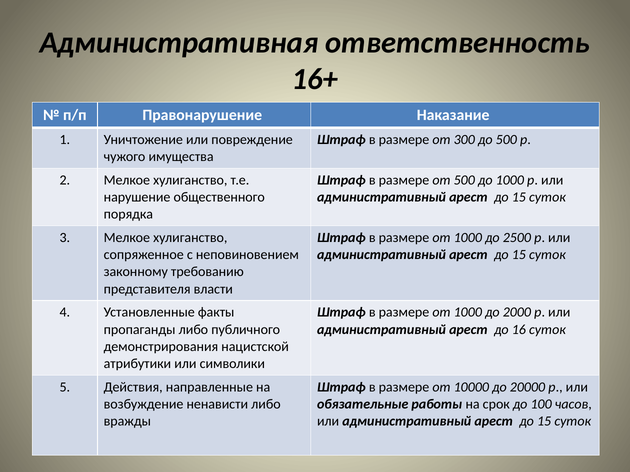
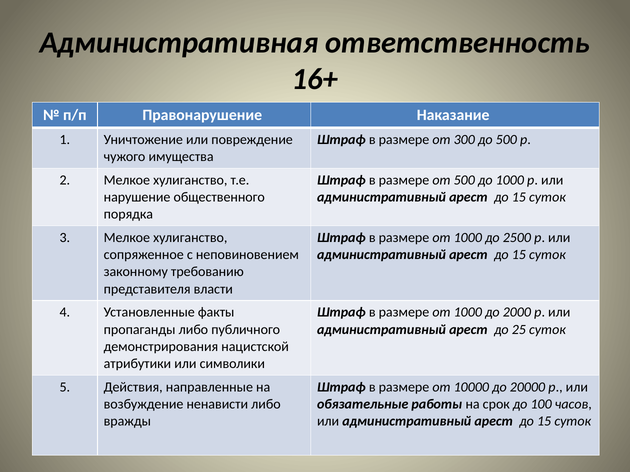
16: 16 -> 25 (519, 330)
